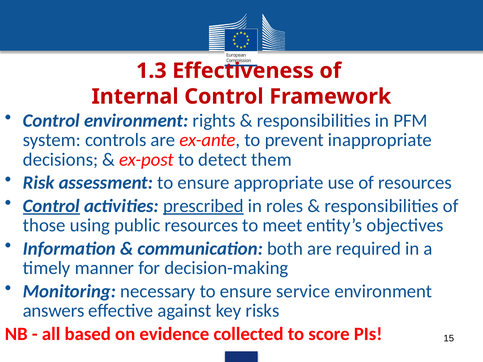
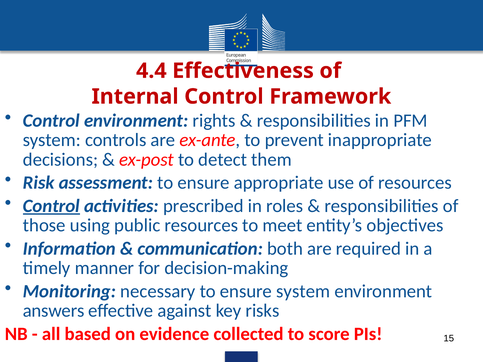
1.3: 1.3 -> 4.4 (151, 71)
prescribed underline: present -> none (203, 206)
ensure service: service -> system (303, 291)
